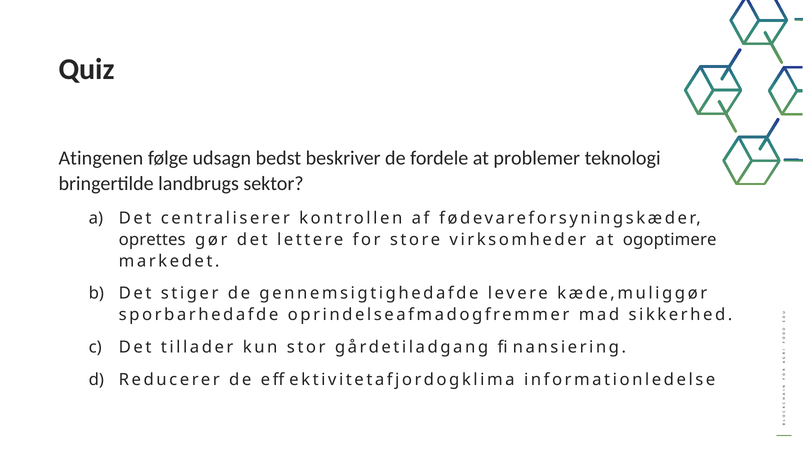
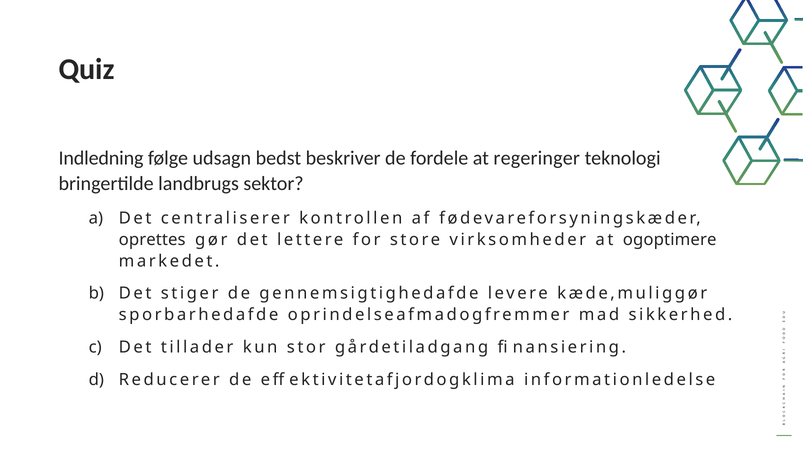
Atingenen: Atingenen -> Indledning (101, 158)
problemer: problemer -> regeringer (537, 158)
